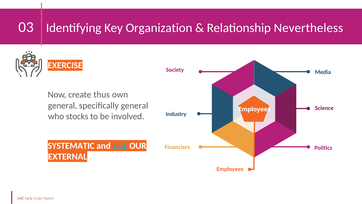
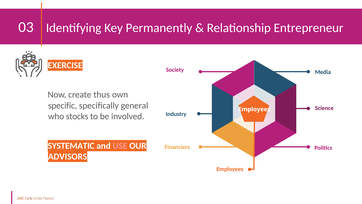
Organization: Organization -> Permanently (159, 28)
Nevertheless: Nevertheless -> Entrepreneur (309, 28)
general: general -> specific (63, 105)
USE colour: light blue -> pink (120, 145)
EXTERNAL: EXTERNAL -> ADVISORS (68, 156)
